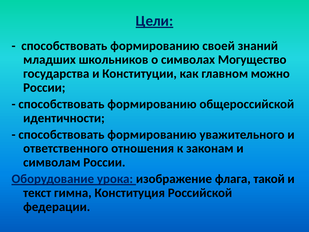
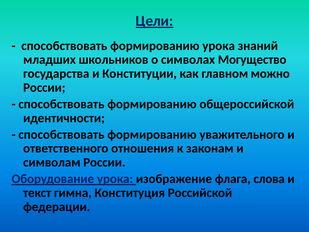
формированию своей: своей -> урока (219, 46)
такой: такой -> слова (269, 179)
